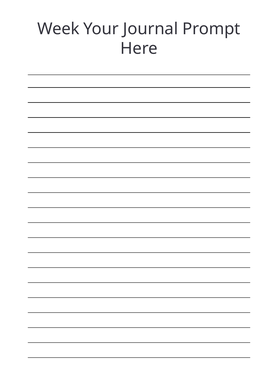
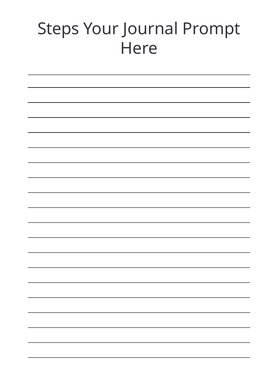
Week: Week -> Steps (58, 29)
